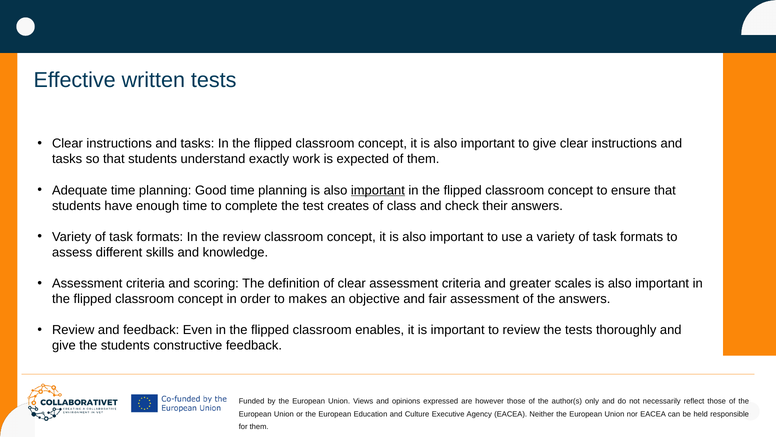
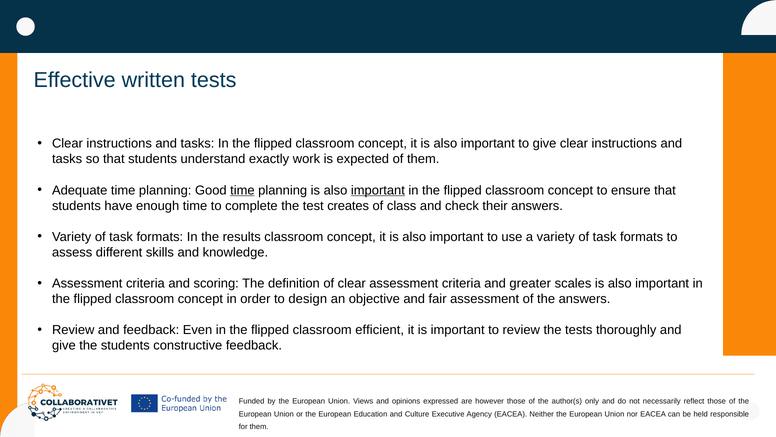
time underline: none -> present (242, 190)
the review: review -> results (242, 237)
makes: makes -> design (308, 299)
enables: enables -> efficient (380, 330)
